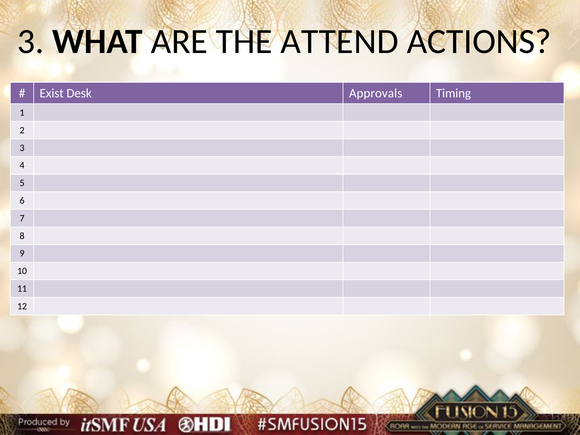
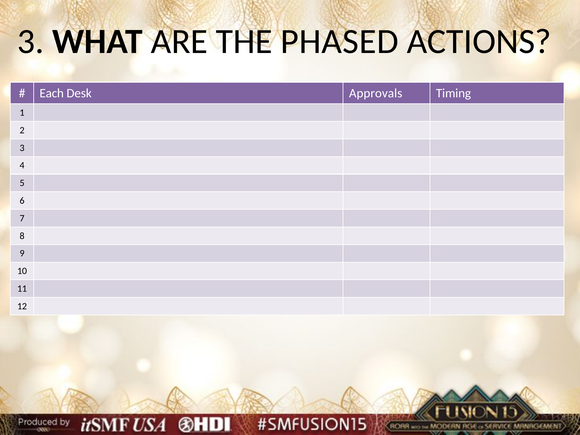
ATTEND: ATTEND -> PHASED (340, 41)
Exist: Exist -> Each (52, 93)
